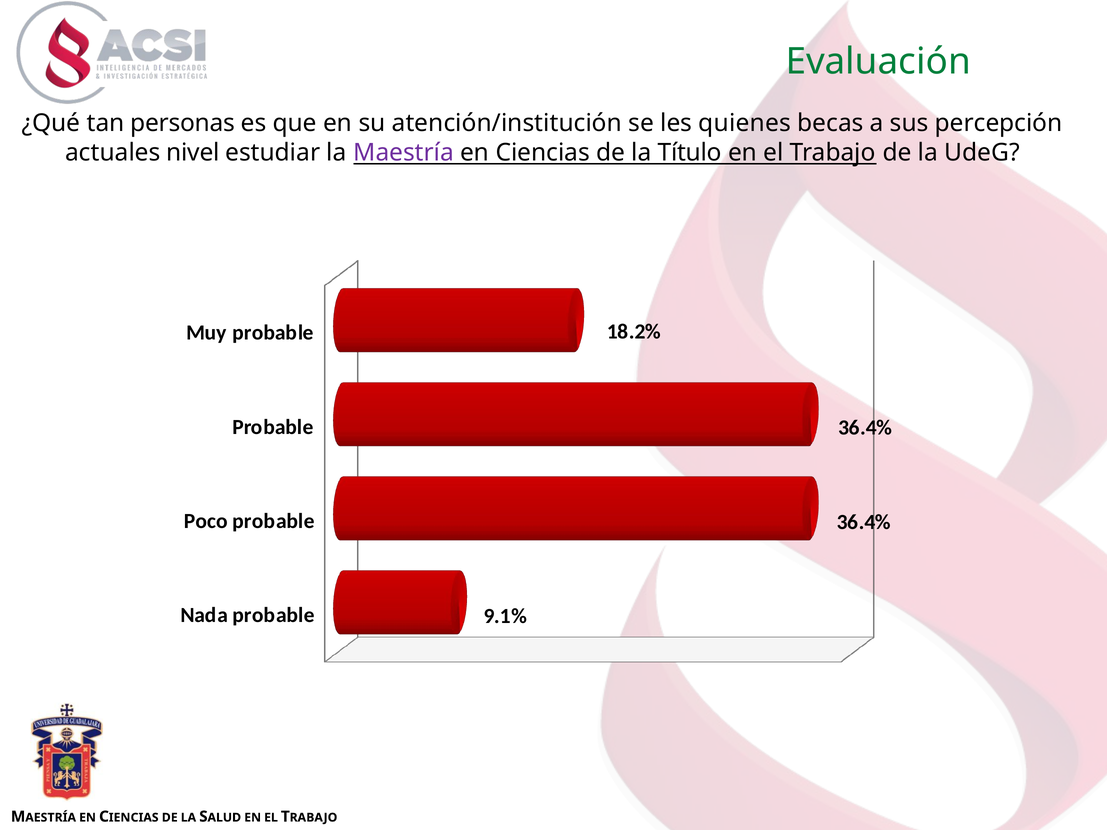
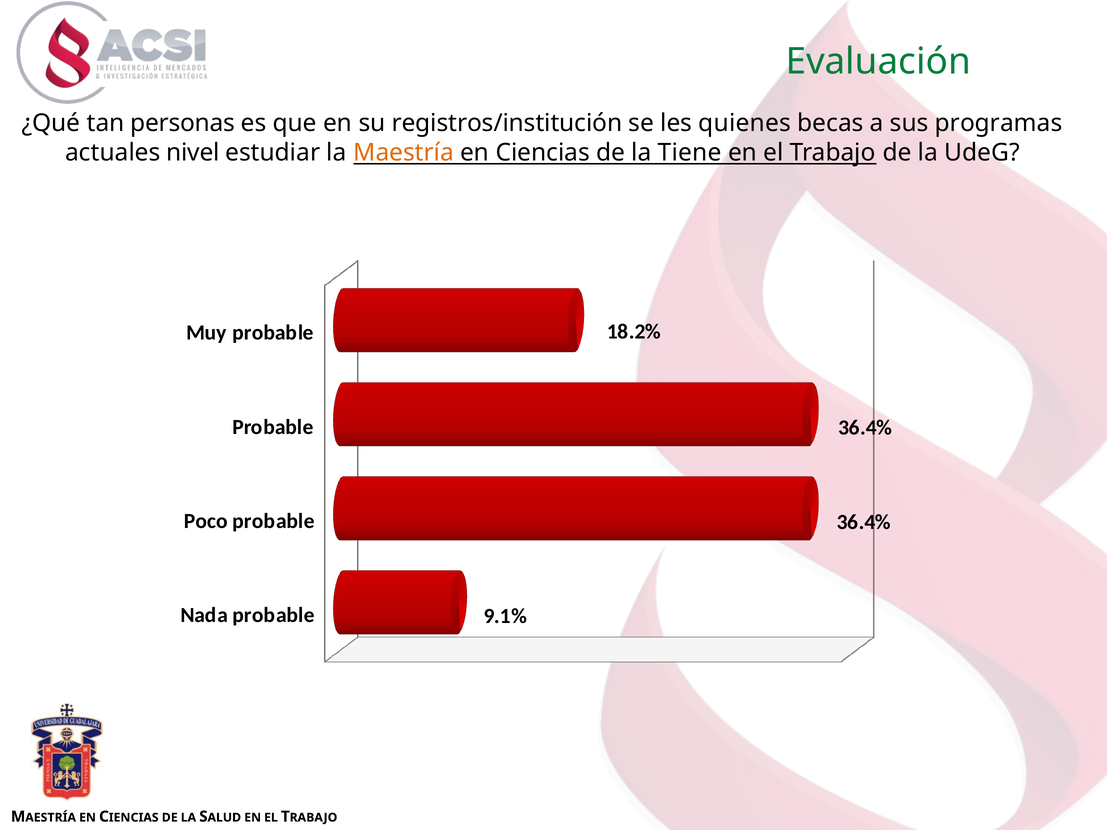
atención/institución: atención/institución -> registros/institución (507, 123)
percepción: percepción -> programas (999, 123)
Maestría colour: purple -> orange (404, 153)
Título: Título -> Tiene (690, 153)
